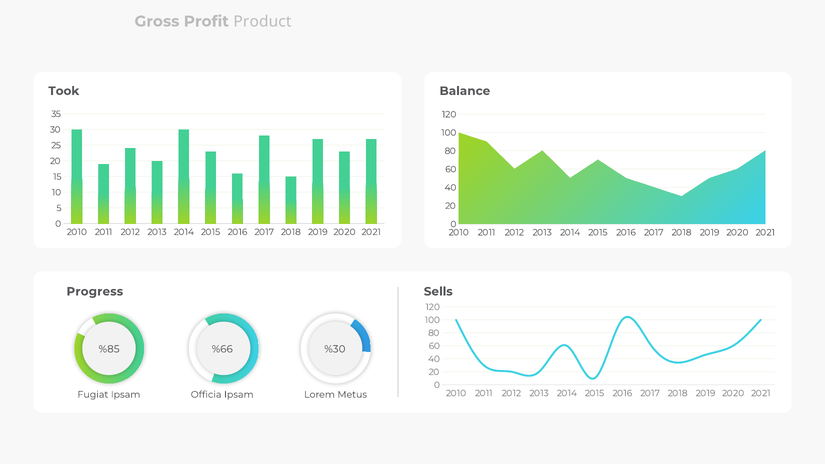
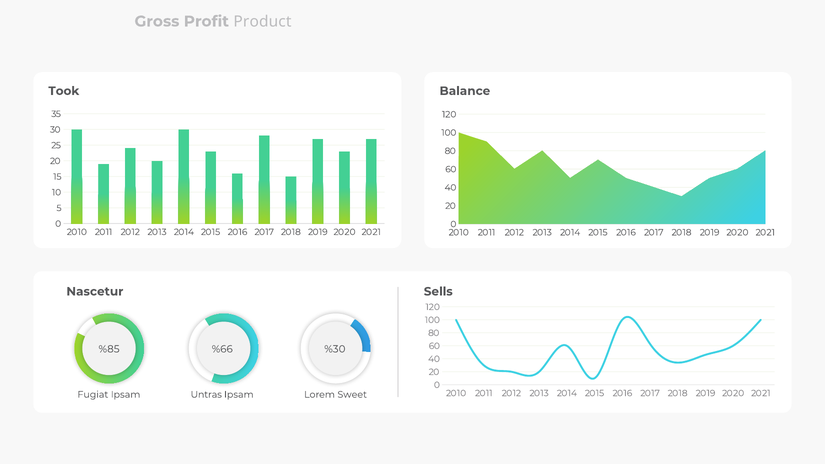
Progress: Progress -> Nascetur (95, 292)
Officia: Officia -> Untras (206, 395)
Metus: Metus -> Sweet (352, 395)
